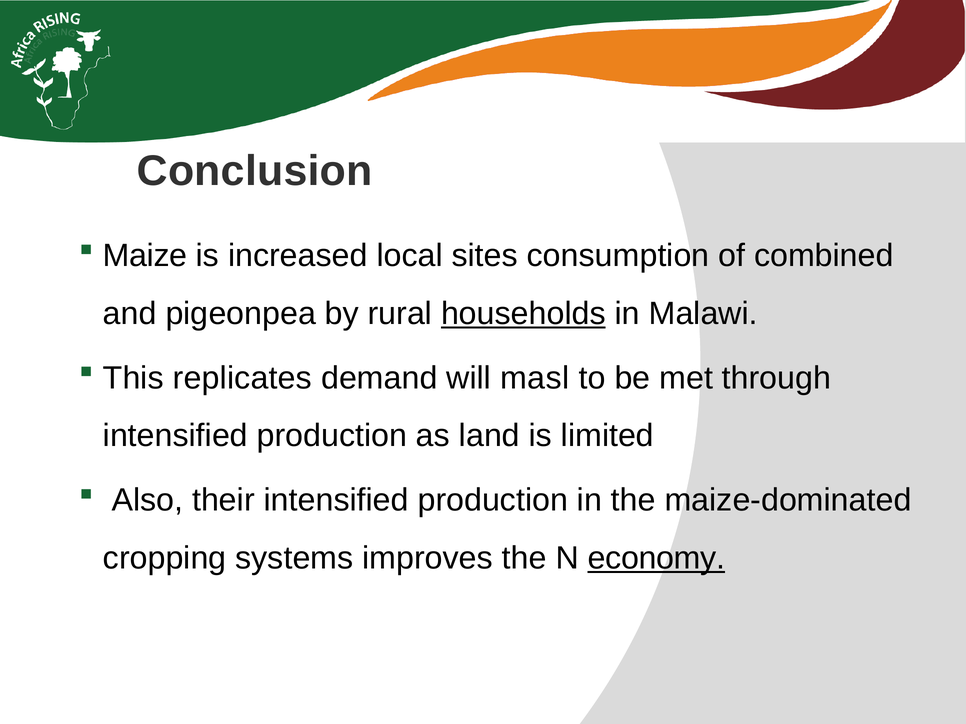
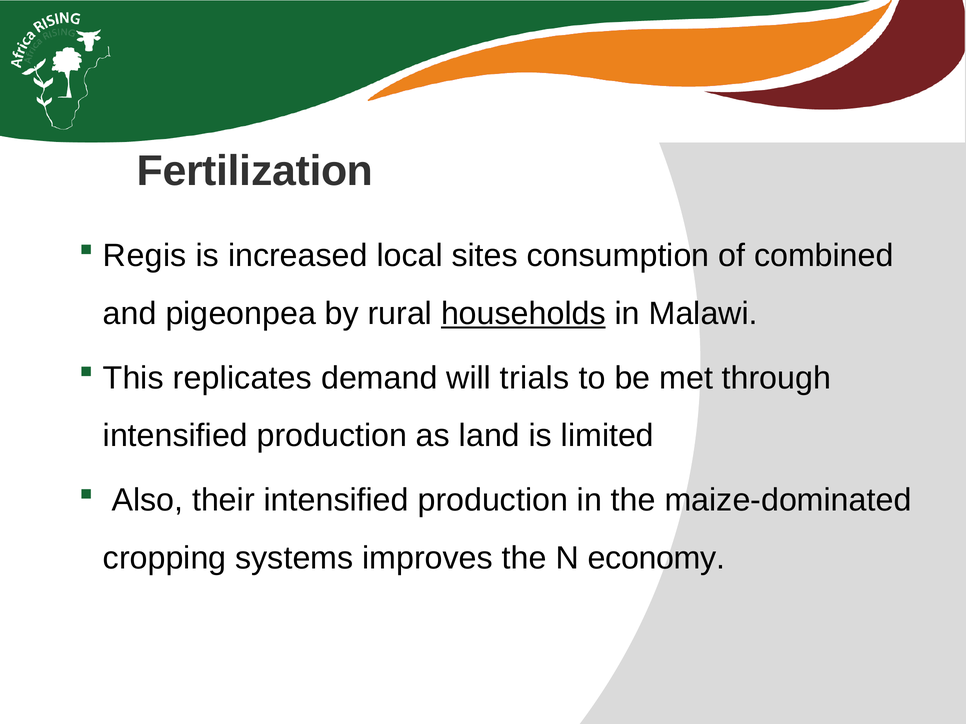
Conclusion: Conclusion -> Fertilization (255, 171)
Maize: Maize -> Regis (145, 256)
masl: masl -> trials (535, 378)
economy underline: present -> none (656, 559)
